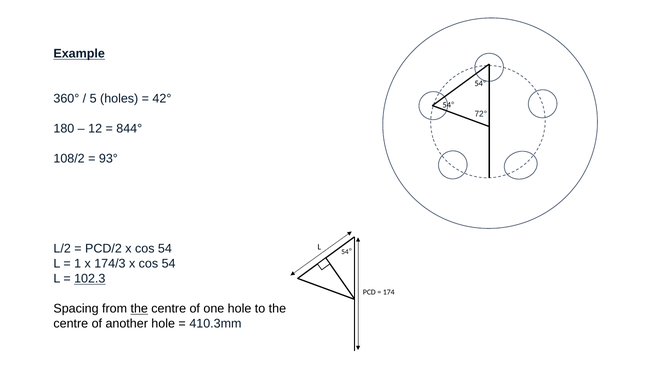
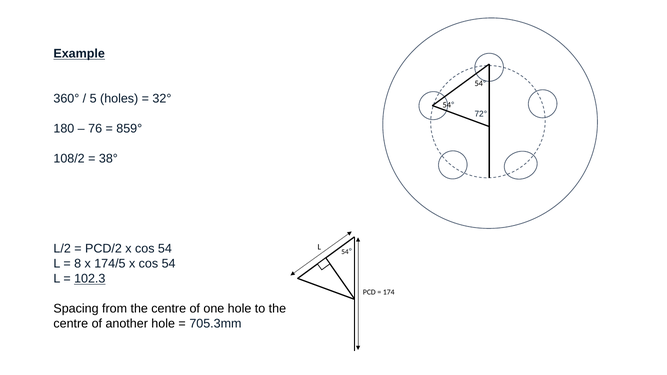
42°: 42° -> 32° (162, 99)
12: 12 -> 76 (95, 129)
844°: 844° -> 859° (129, 129)
93°: 93° -> 38° (108, 159)
1: 1 -> 8 (78, 264)
174/3: 174/3 -> 174/5 (110, 264)
the underline: present -> none (139, 309)
410.3mm: 410.3mm -> 705.3mm (215, 324)
